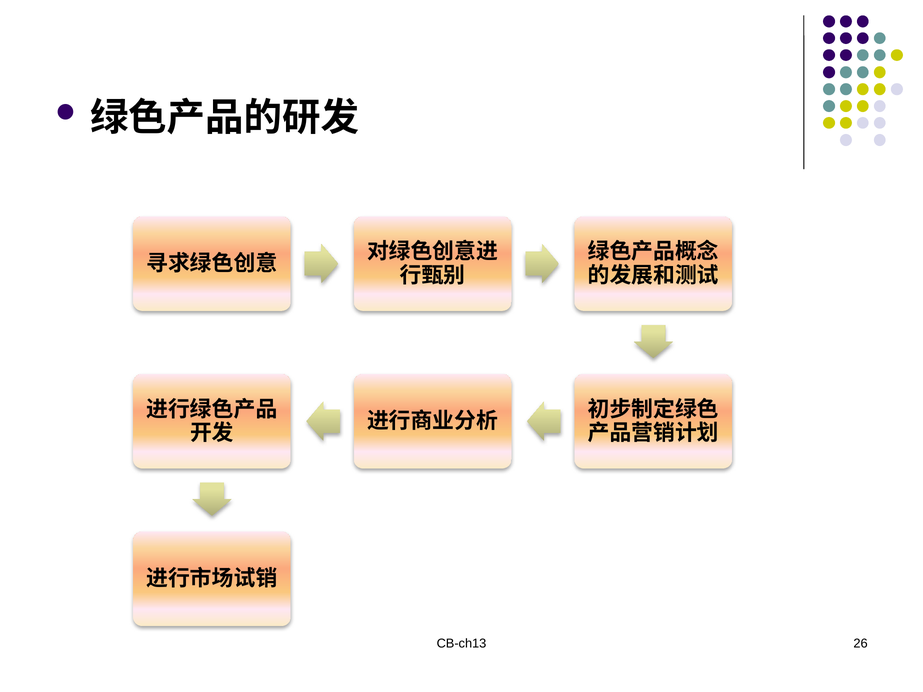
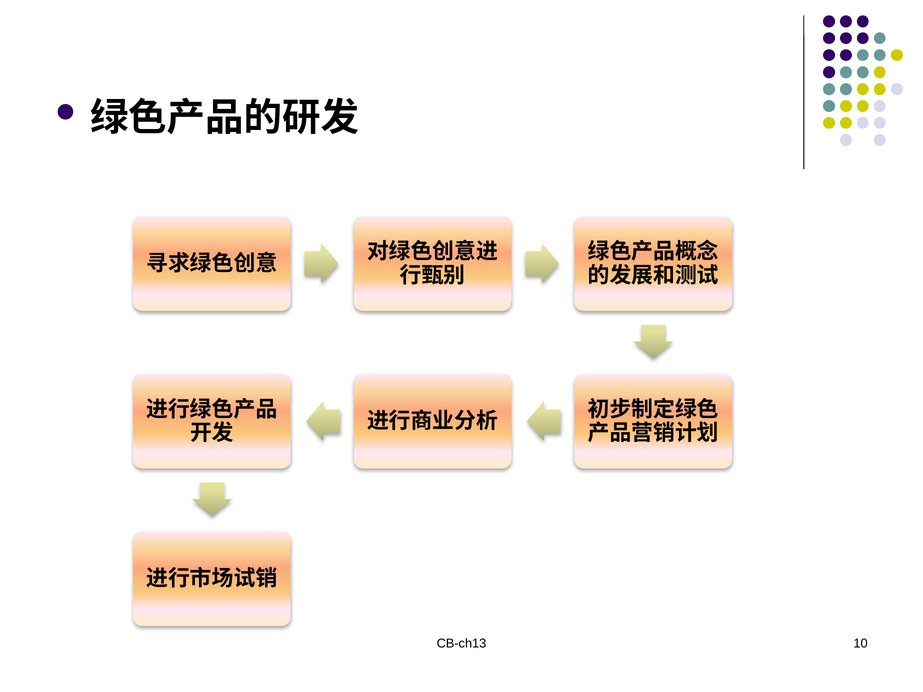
26: 26 -> 10 (861, 644)
